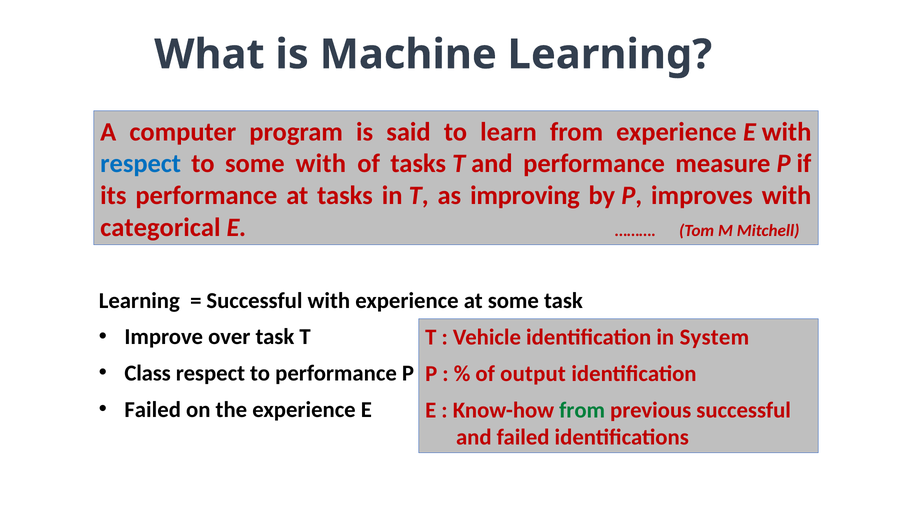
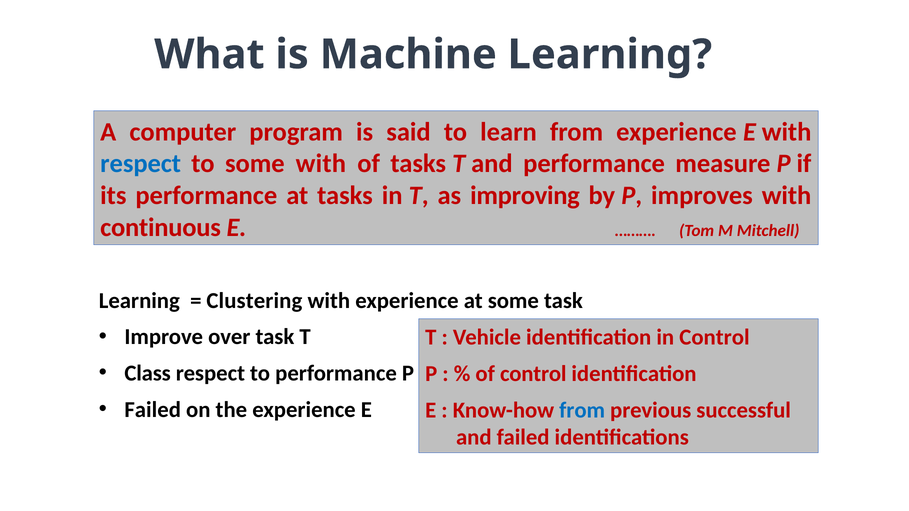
categorical: categorical -> continuous (161, 227)
Successful: Successful -> Clustering (254, 301)
in System: System -> Control (714, 338)
of output: output -> control (533, 374)
from colour: green -> blue (582, 410)
